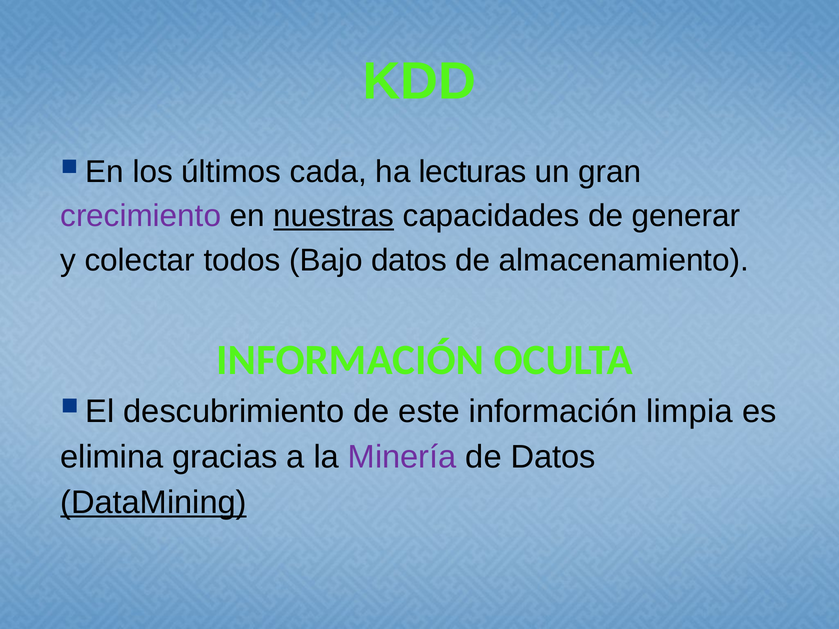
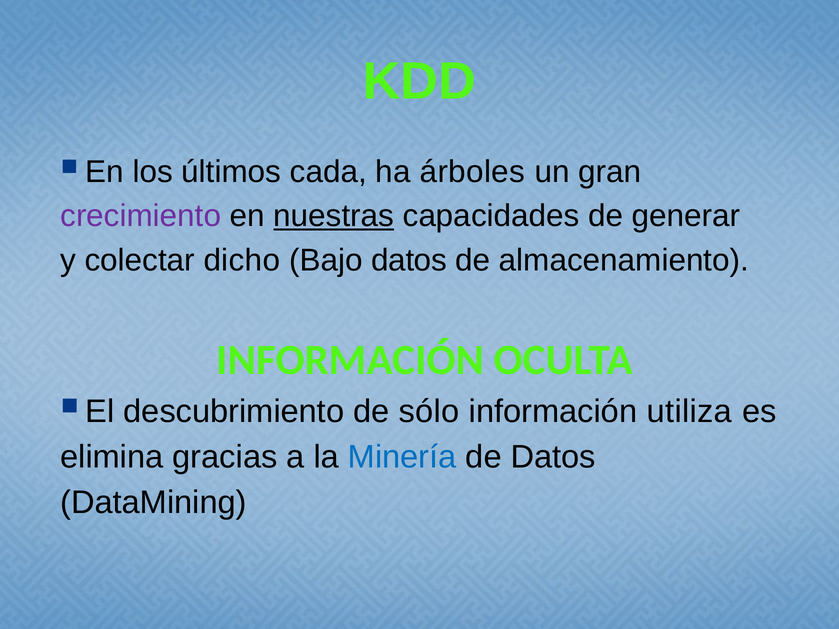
lecturas: lecturas -> árboles (472, 172)
todos: todos -> dicho (242, 260)
este: este -> sólo (429, 411)
limpia: limpia -> utiliza (689, 411)
Minería colour: purple -> blue (402, 457)
DataMining underline: present -> none (153, 503)
